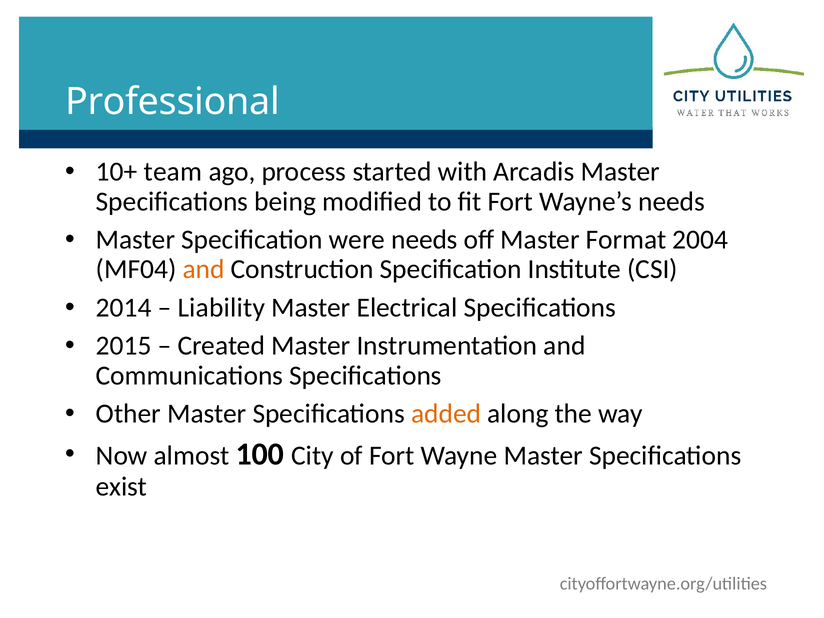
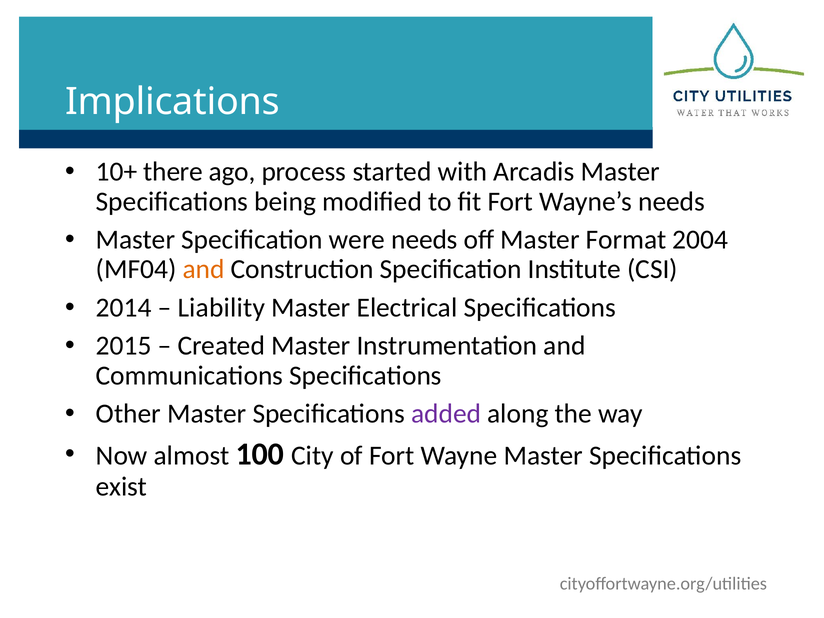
Professional: Professional -> Implications (172, 102)
team: team -> there (173, 172)
added colour: orange -> purple (446, 414)
